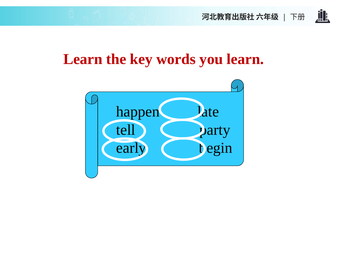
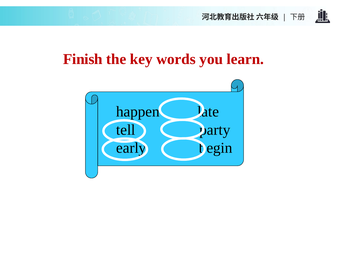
Learn: Learn -> Finish (83, 59)
